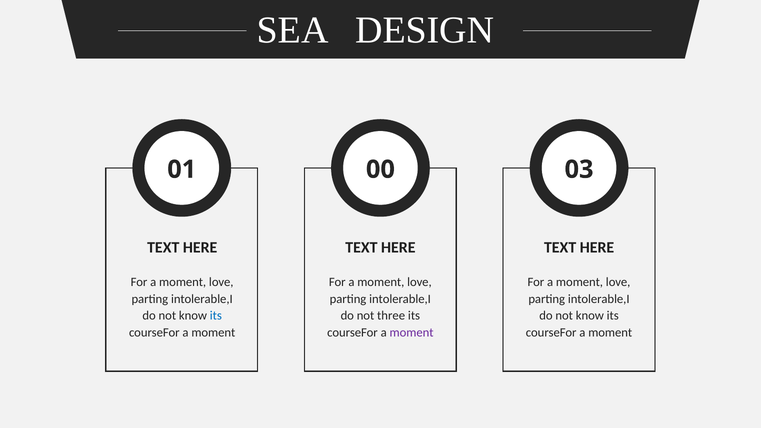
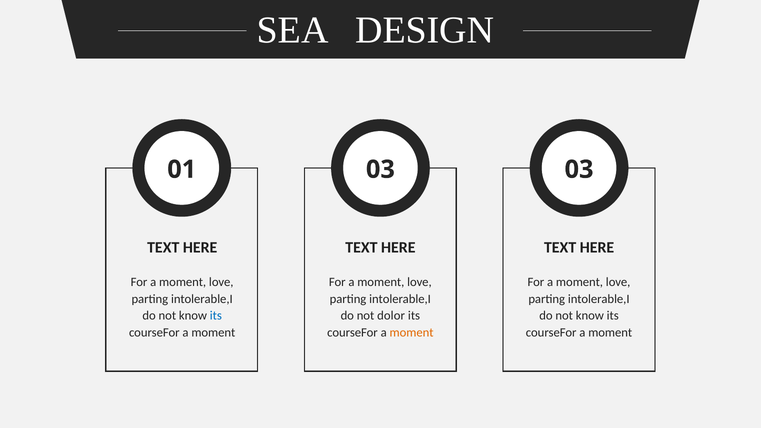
01 00: 00 -> 03 (380, 170)
three: three -> dolor (391, 316)
moment colour: purple -> orange (412, 332)
